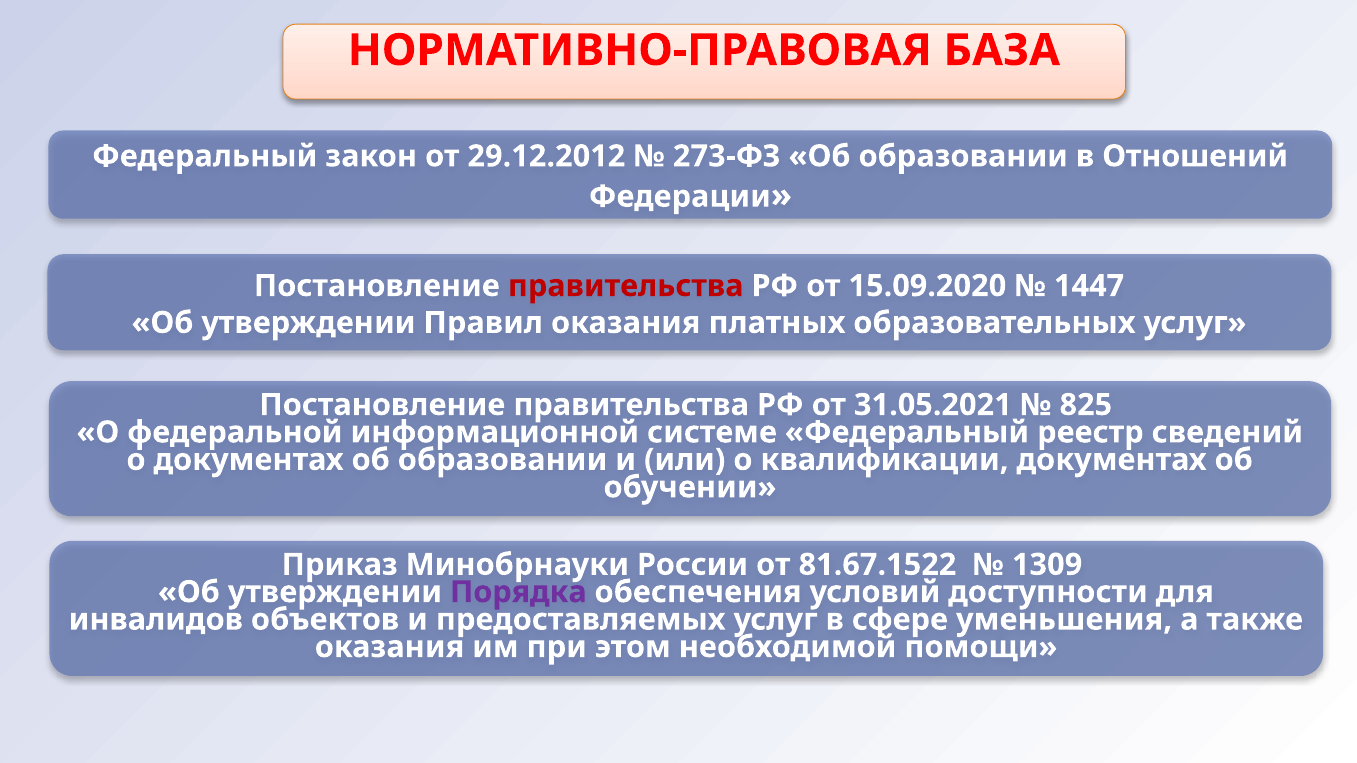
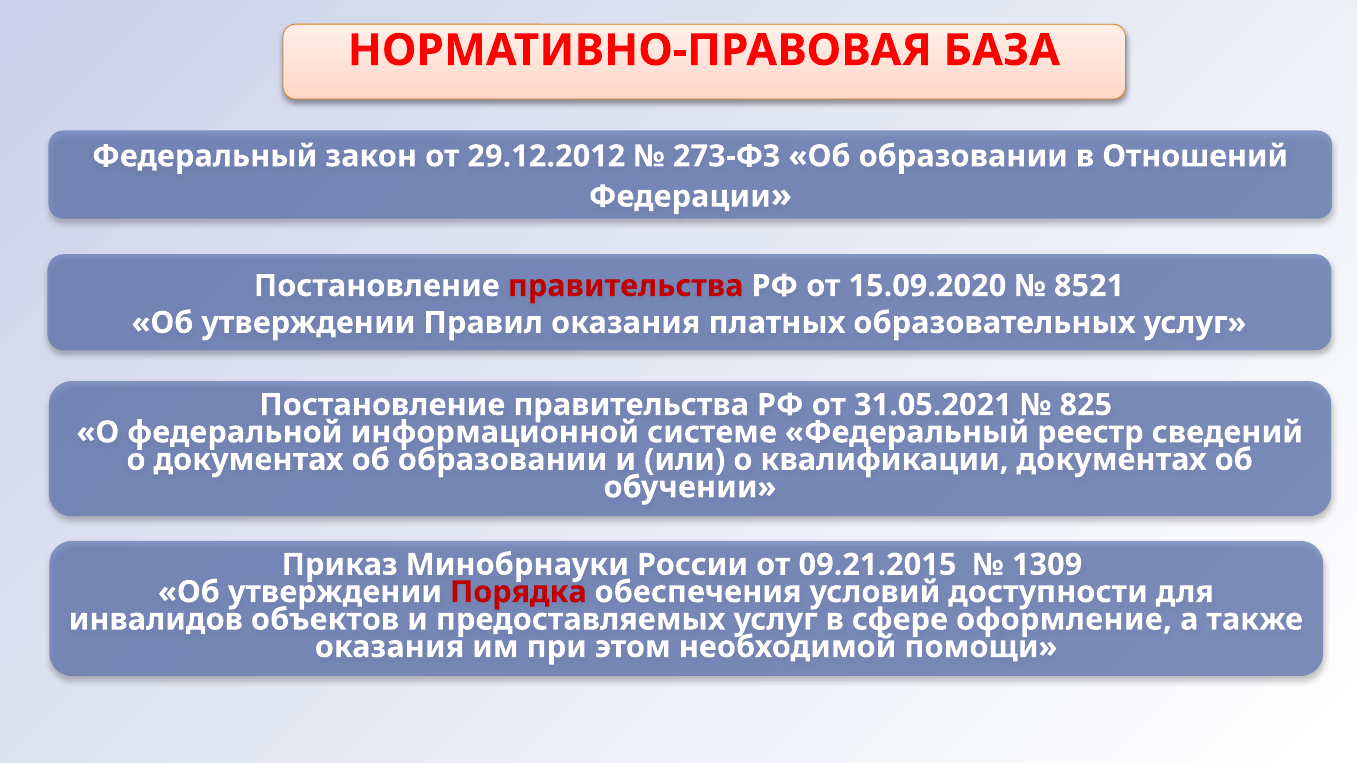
1447: 1447 -> 8521 (1089, 286)
81.67.1522: 81.67.1522 -> 09.21.2015 (877, 565)
Порядка colour: purple -> red (518, 592)
уменьшения: уменьшения -> оформление (1064, 620)
